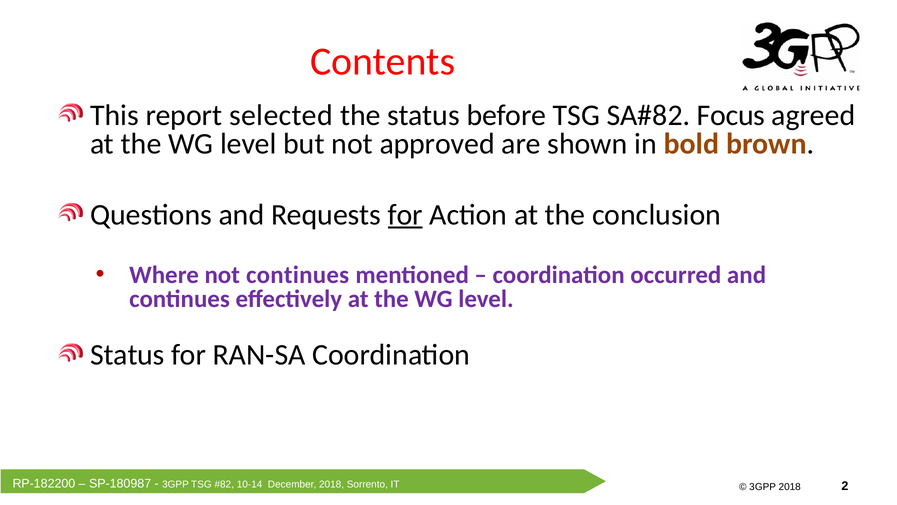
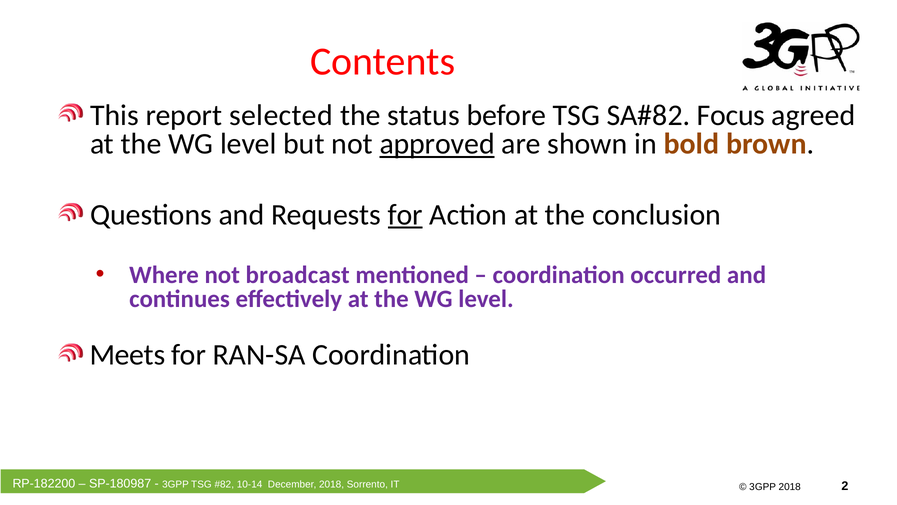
approved underline: none -> present (437, 144)
not continues: continues -> broadcast (298, 275)
Status: Status -> Meets (127, 355)
